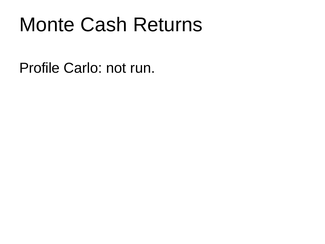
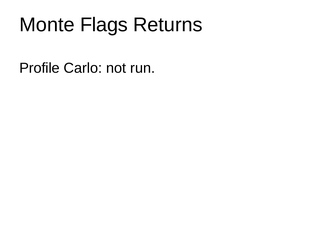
Cash: Cash -> Flags (104, 25)
